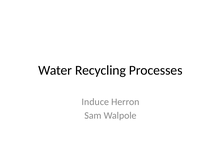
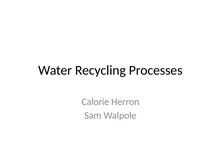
Induce: Induce -> Calorie (95, 102)
